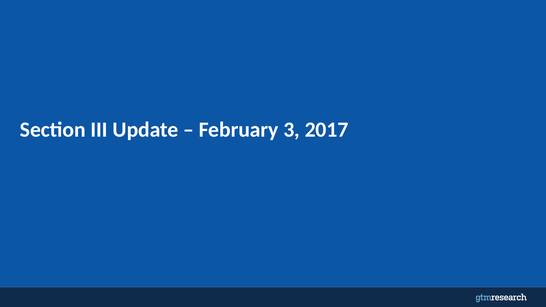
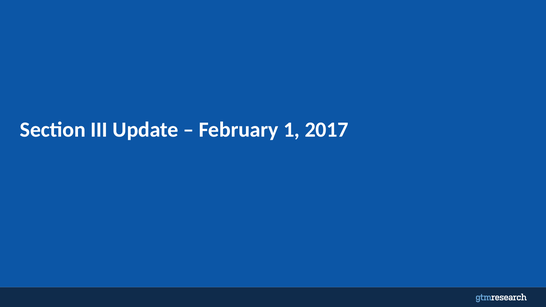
3: 3 -> 1 (292, 130)
